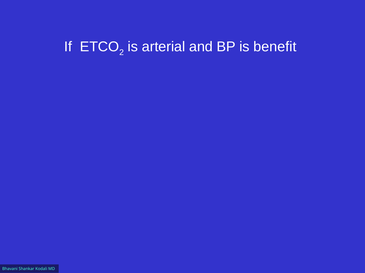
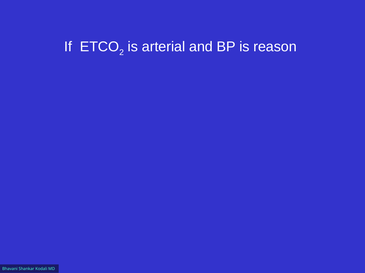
benefit: benefit -> reason (275, 47)
